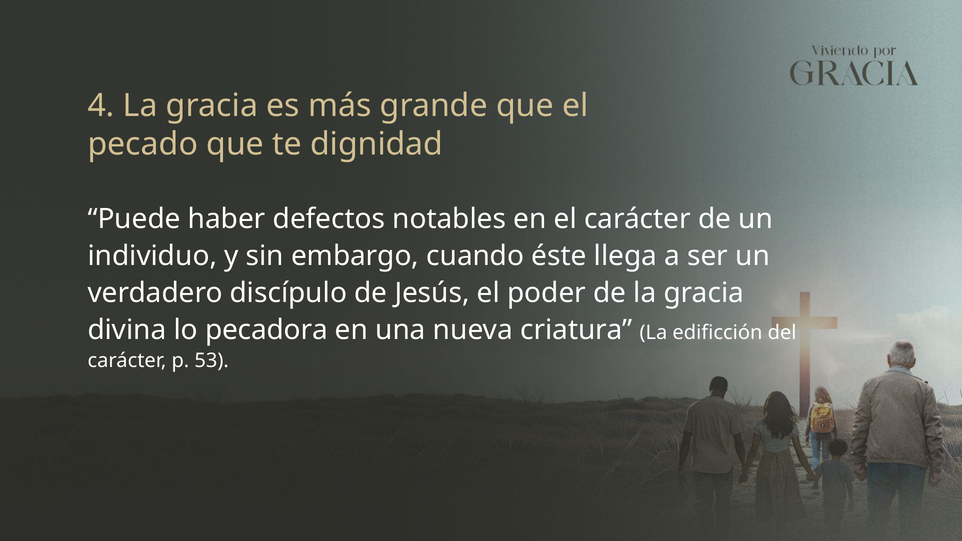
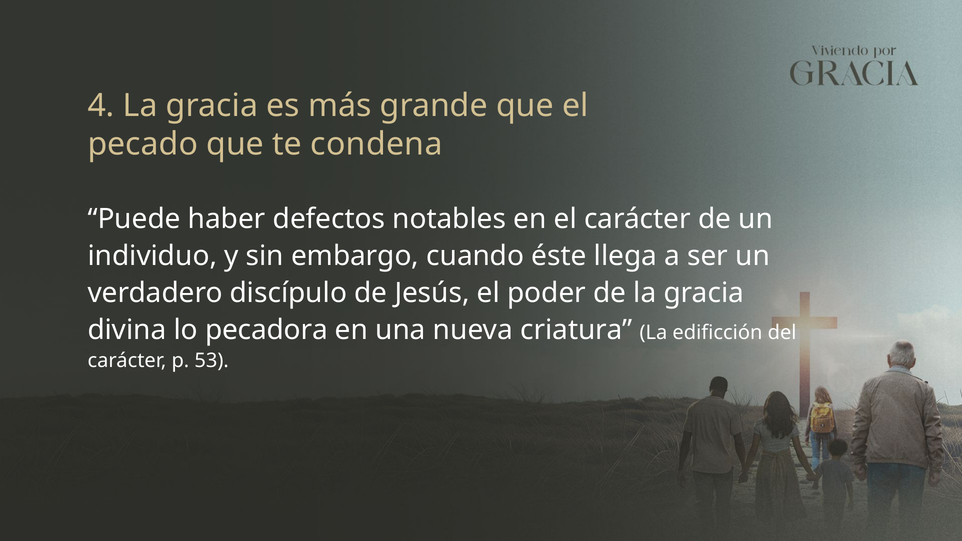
dignidad: dignidad -> condena (377, 144)
